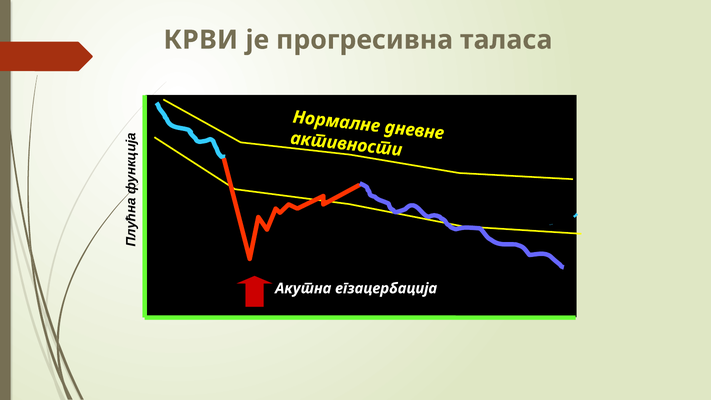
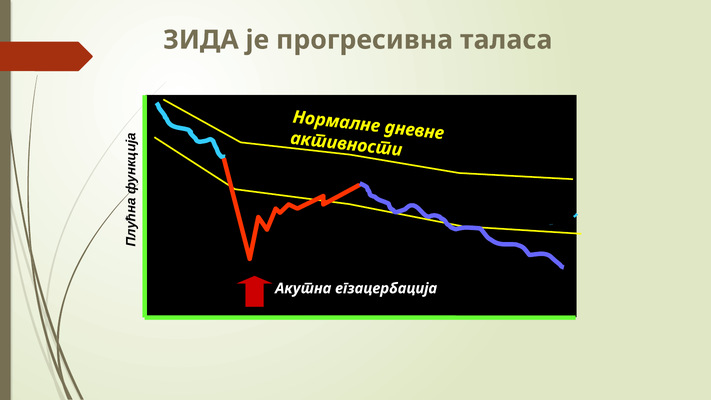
КРВИ: КРВИ -> ЗИДА (201, 40)
